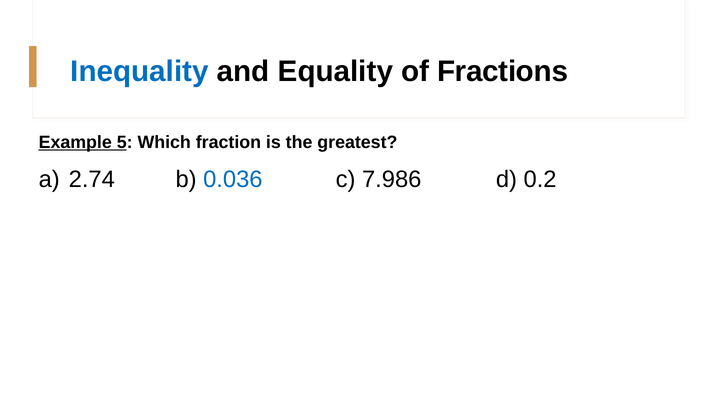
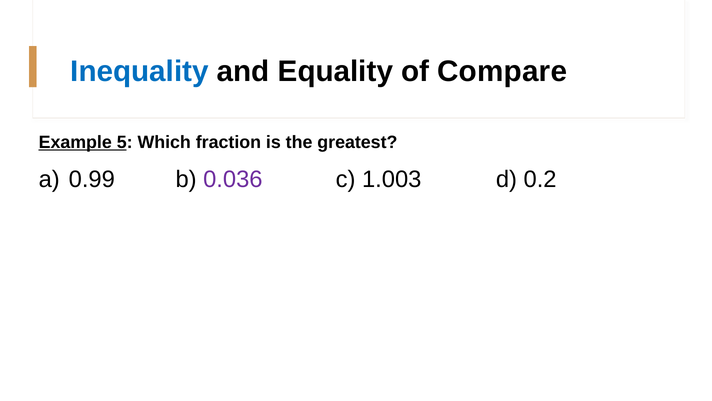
Fractions: Fractions -> Compare (502, 71)
2.74: 2.74 -> 0.99 (92, 179)
0.036 colour: blue -> purple (233, 179)
7.986: 7.986 -> 1.003 (392, 179)
